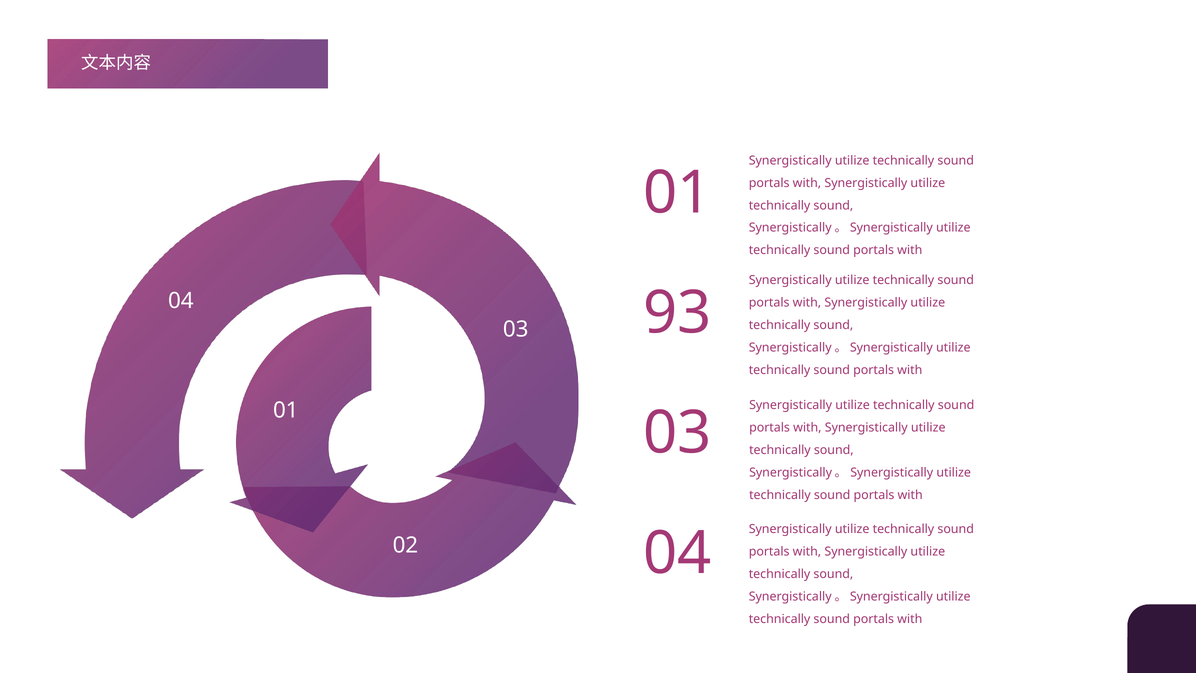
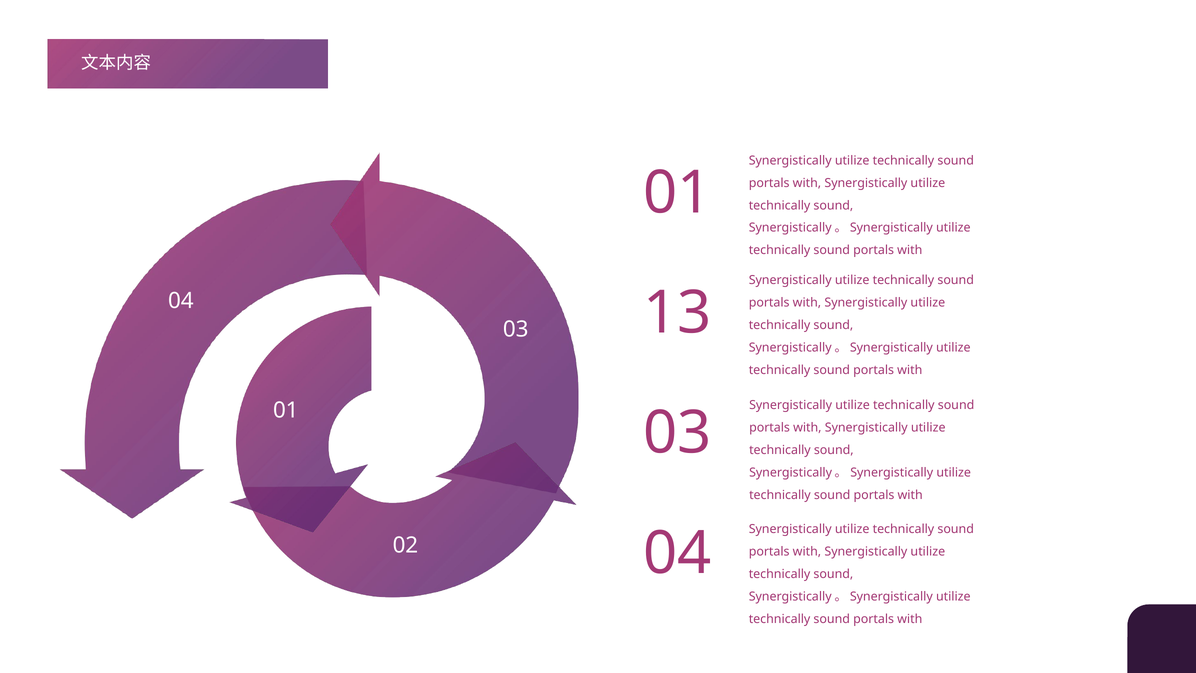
93: 93 -> 13 (677, 313)
